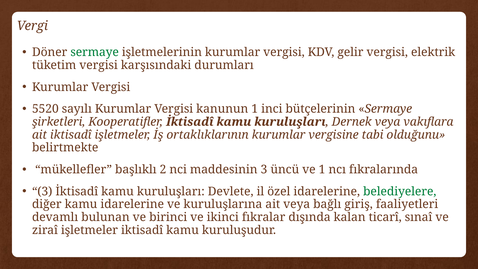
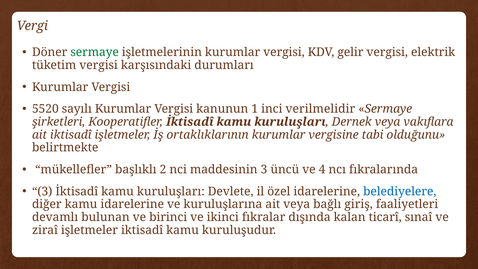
bütçelerinin: bütçelerinin -> verilmelidir (320, 109)
ve 1: 1 -> 4 (322, 170)
belediyelere colour: green -> blue (400, 191)
